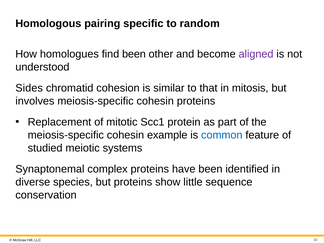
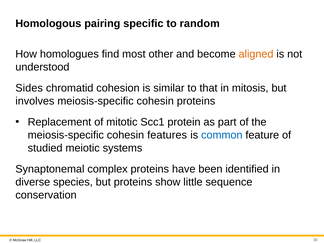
find been: been -> most (134, 54)
aligned colour: purple -> orange (256, 54)
example: example -> features (167, 135)
